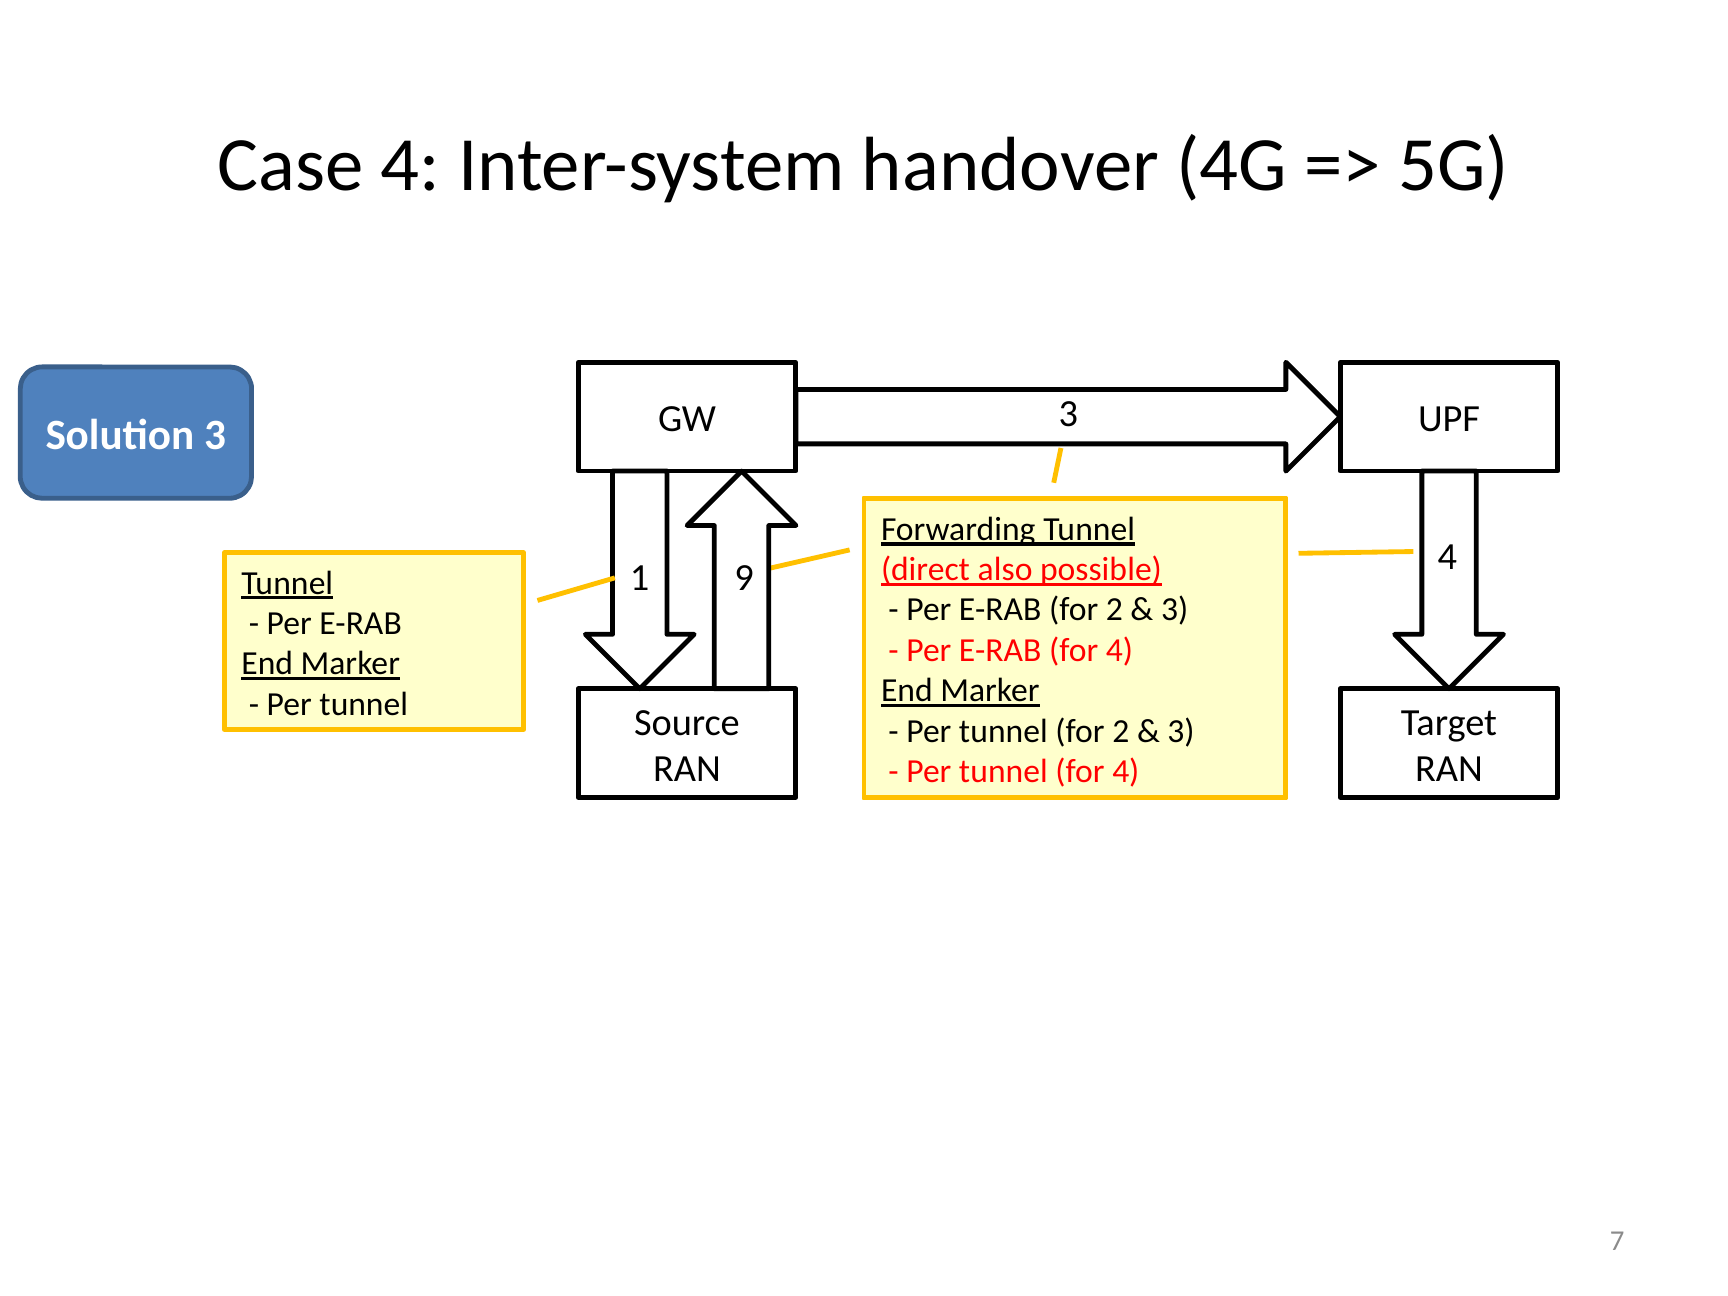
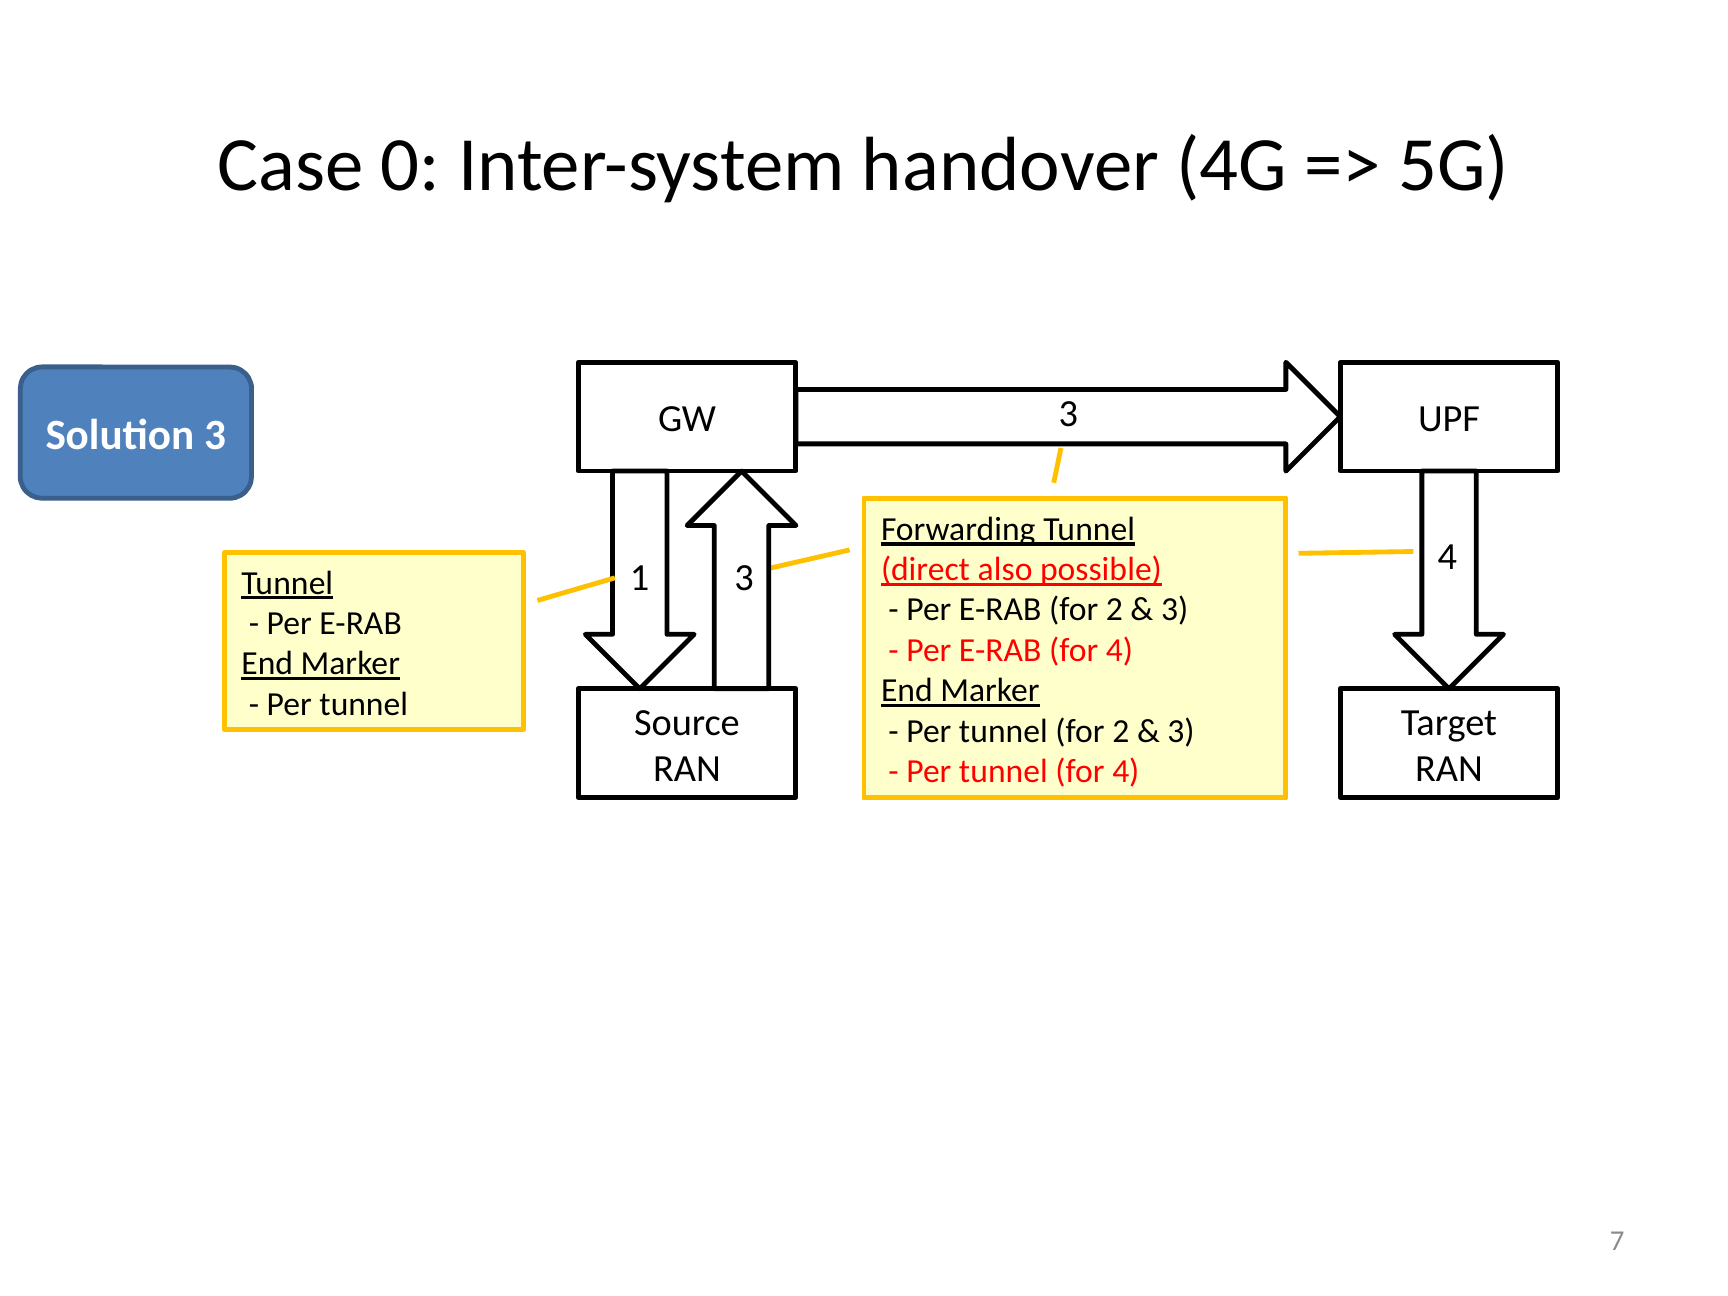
Case 4: 4 -> 0 (411, 165)
1 9: 9 -> 3 (744, 577)
